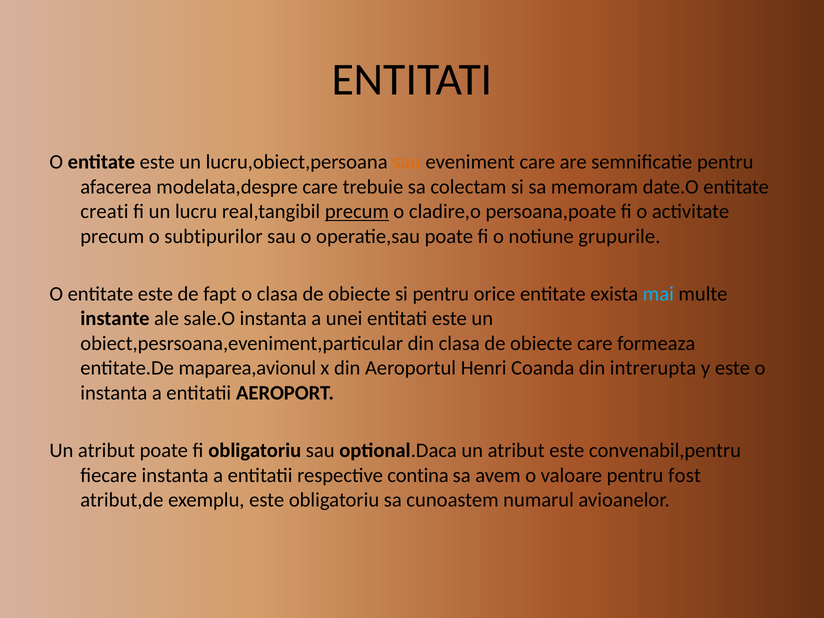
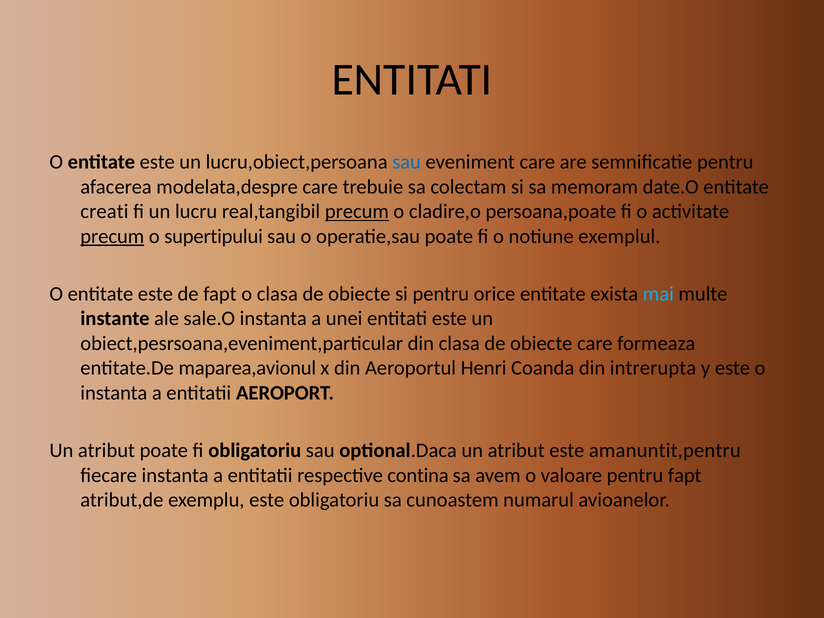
sau colour: orange -> blue (407, 162)
precum underline: none -> present (112, 236)
subtipurilor: subtipurilor -> supertipului (214, 236)
grupurile: grupurile -> exemplul (619, 236)
convenabil,pentru: convenabil,pentru -> amanuntit,pentru (665, 451)
pentru fost: fost -> fapt (685, 475)
